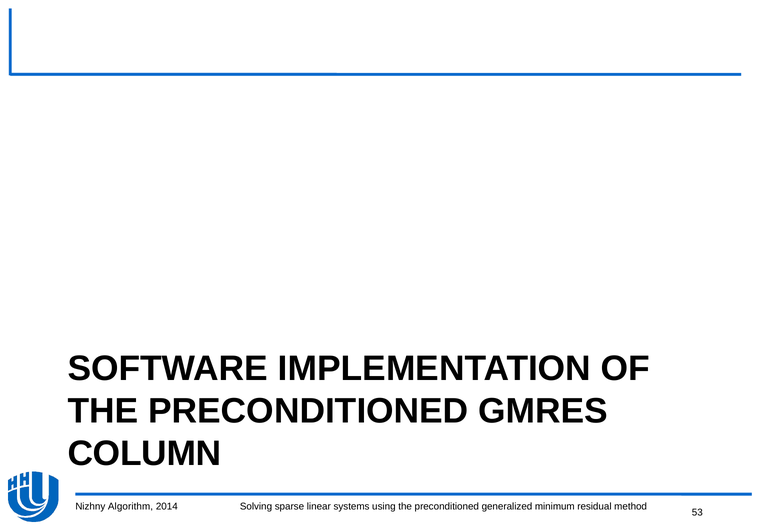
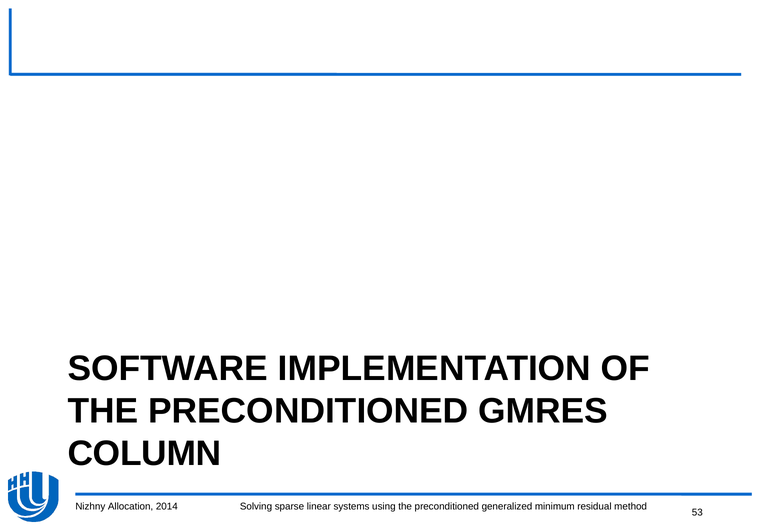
Algorithm: Algorithm -> Allocation (131, 506)
